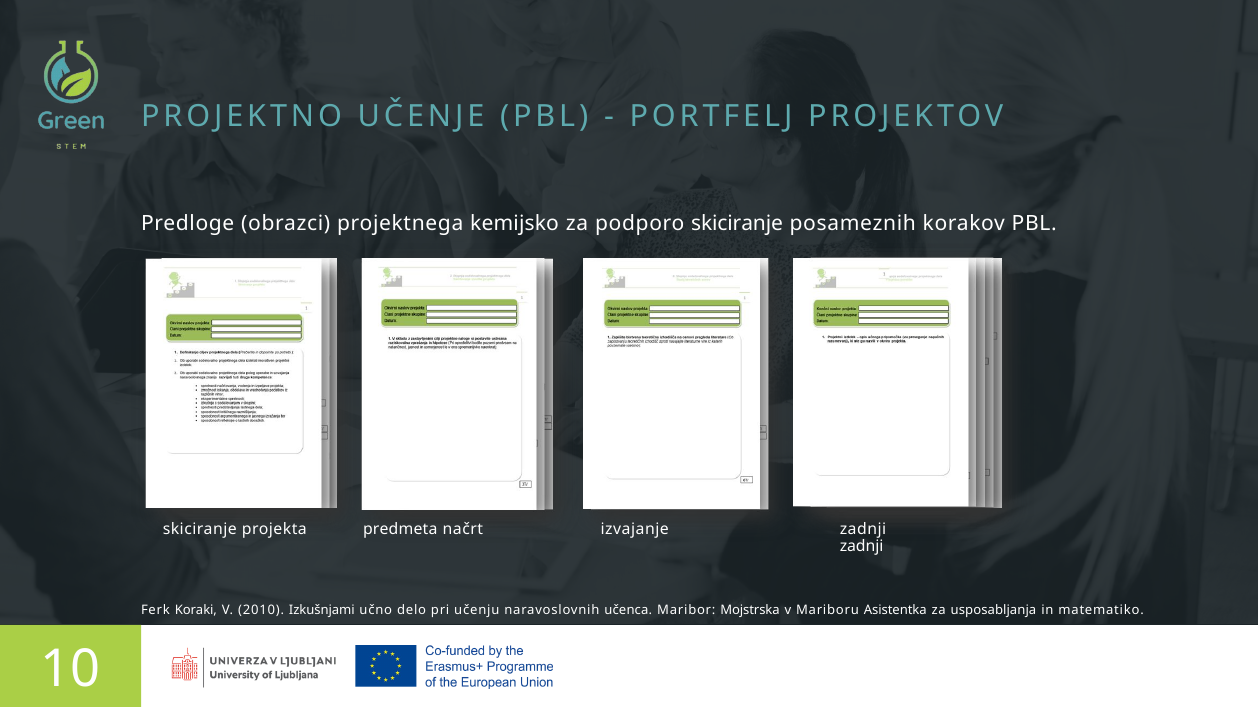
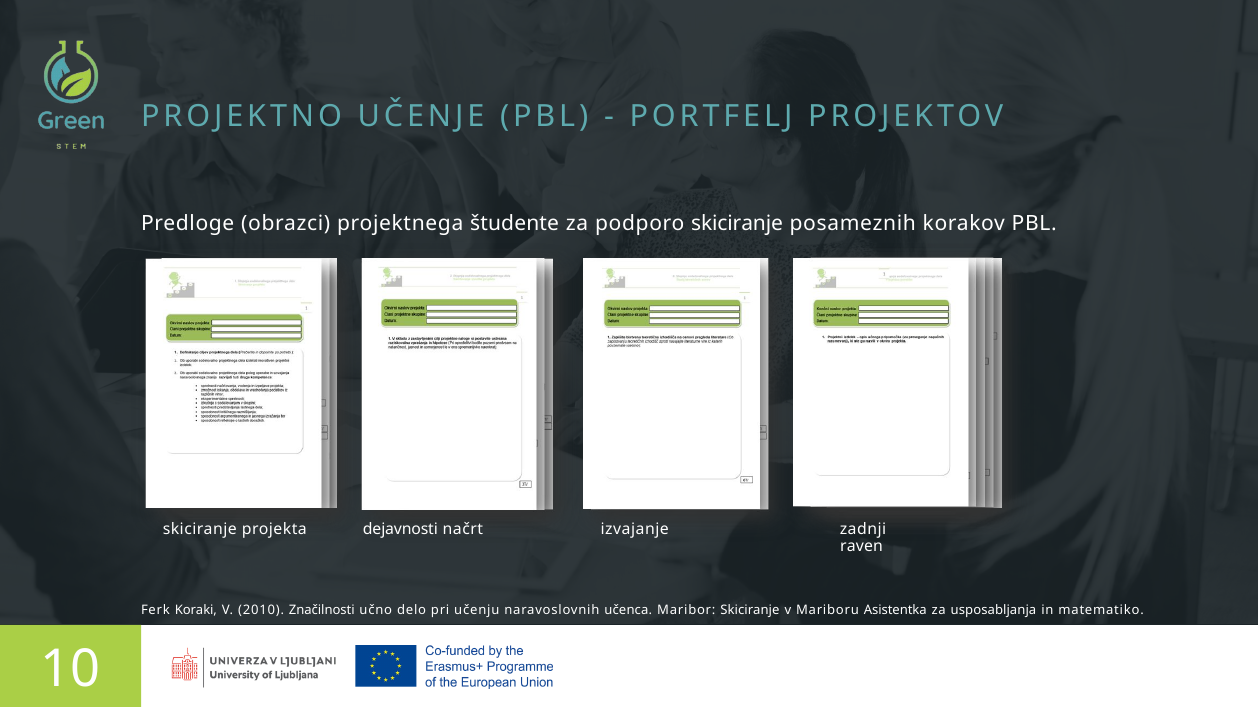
kemijsko: kemijsko -> študente (515, 224)
predmeta: predmeta -> dejavnosti (400, 529)
zadnji: zadnji -> raven (862, 547)
Izkušnjami: Izkušnjami -> Značilnosti (322, 611)
Maribor Mojstrska: Mojstrska -> Skiciranje (750, 611)
